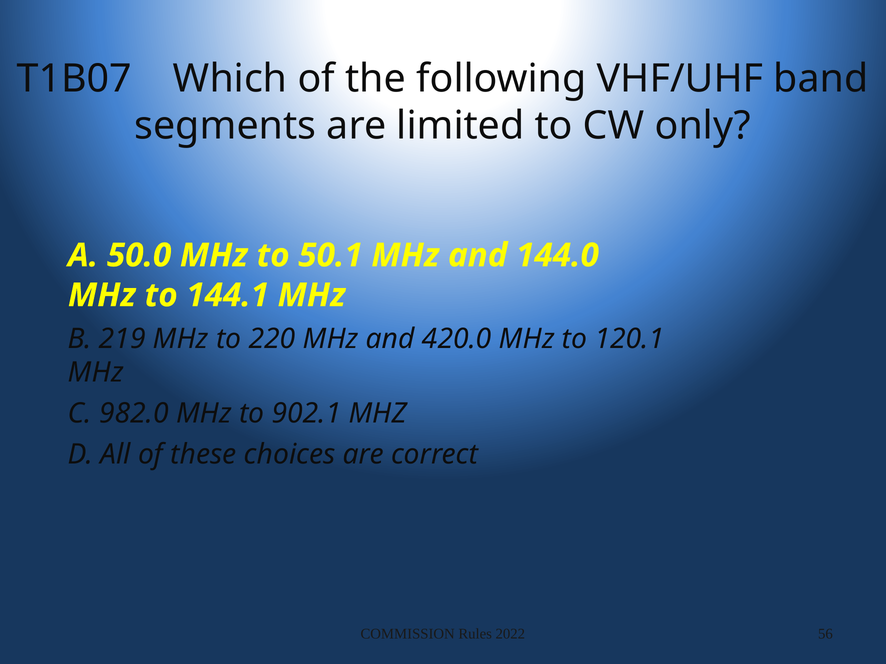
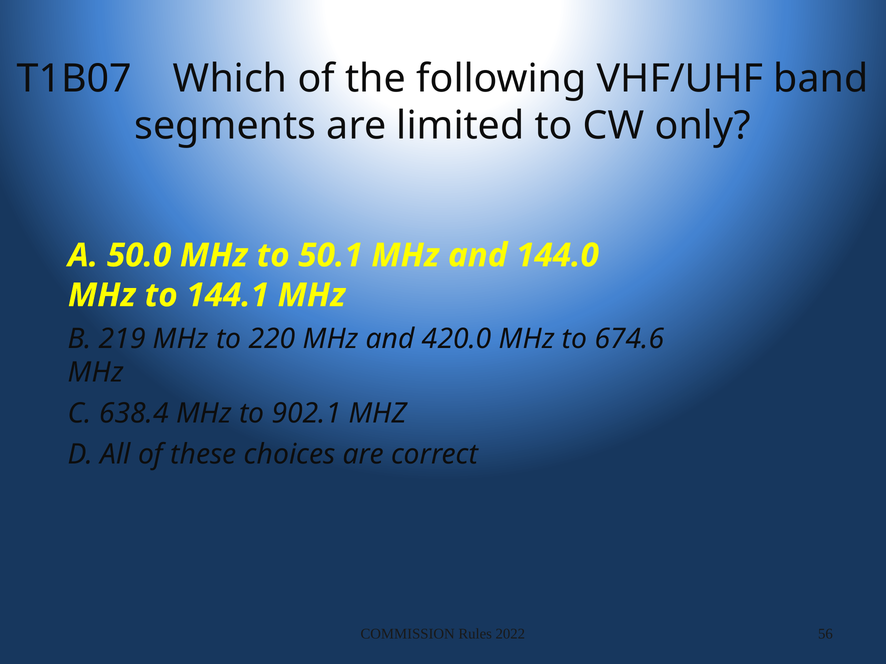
120.1: 120.1 -> 674.6 (629, 339)
982.0: 982.0 -> 638.4 (134, 414)
